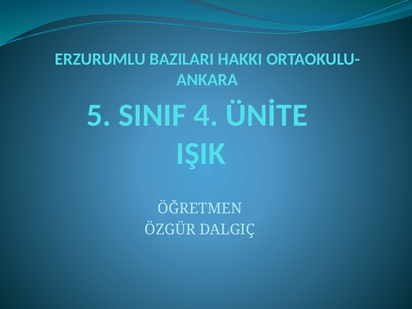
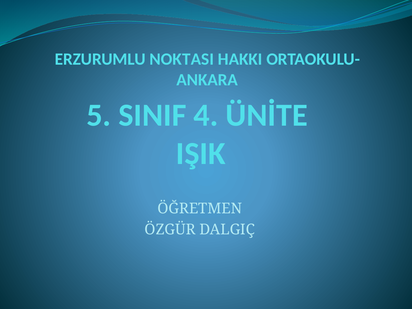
BAZILARI: BAZILARI -> NOKTASI (182, 59)
